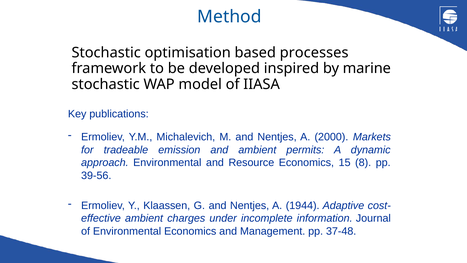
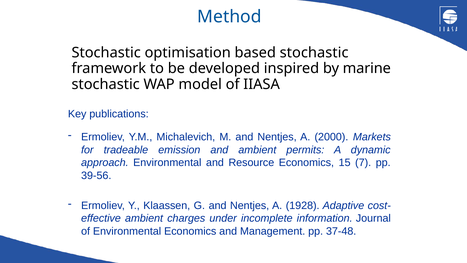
based processes: processes -> stochastic (314, 53)
8: 8 -> 7 (363, 163)
1944: 1944 -> 1928 (303, 205)
